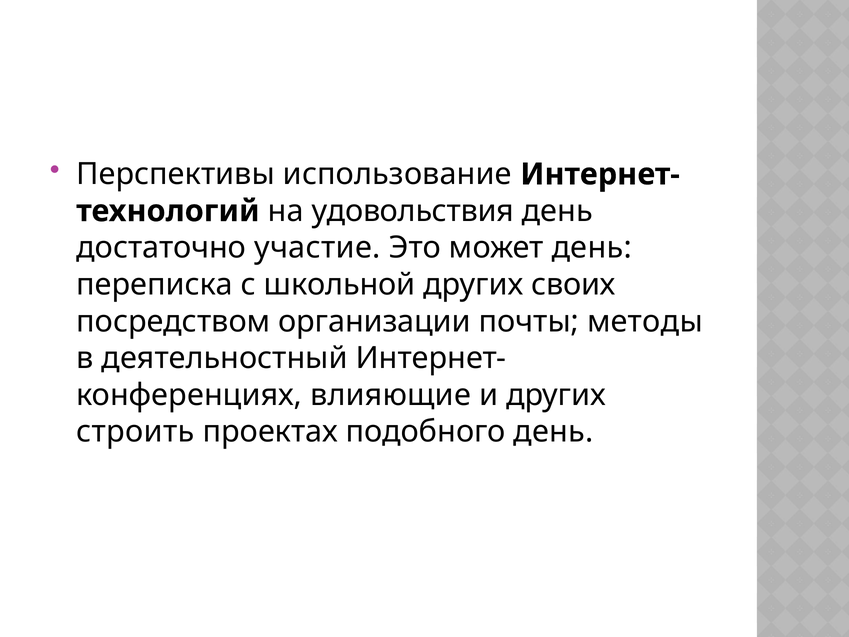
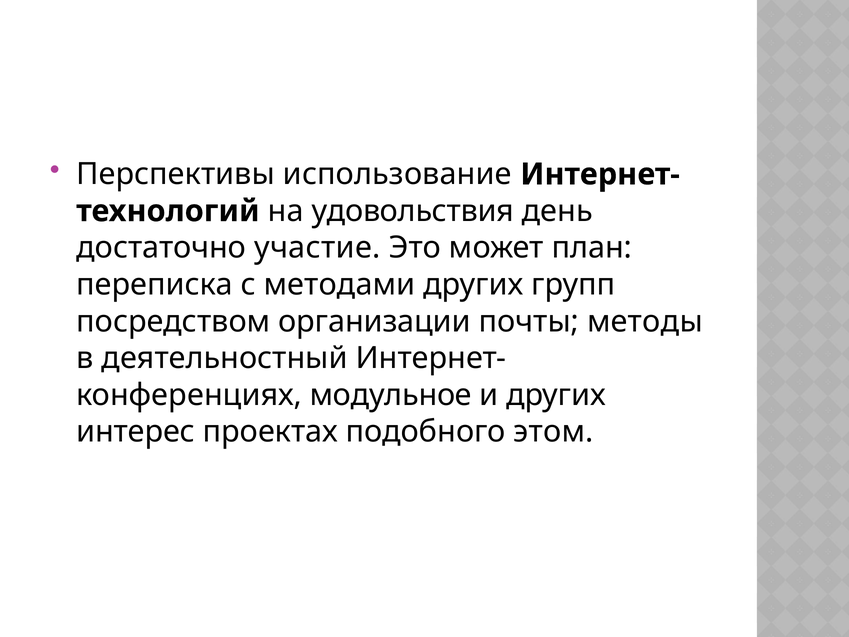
может день: день -> план (592, 248)
школьной: школьной -> методами (340, 285)
своих: своих -> групп (573, 285)
влияющие: влияющие -> модульное (391, 395)
строить: строить -> интерес (136, 432)
подобного день: день -> этом (554, 432)
